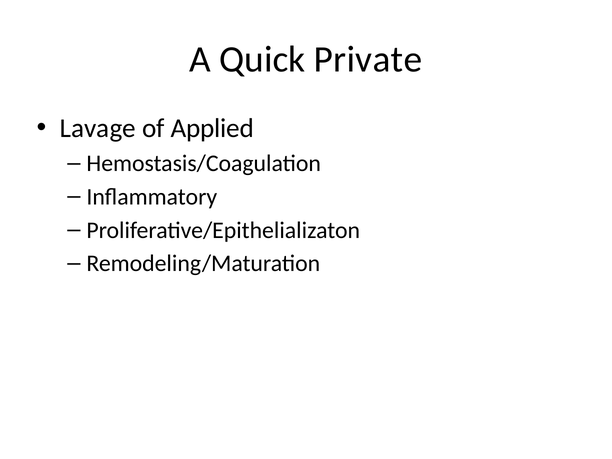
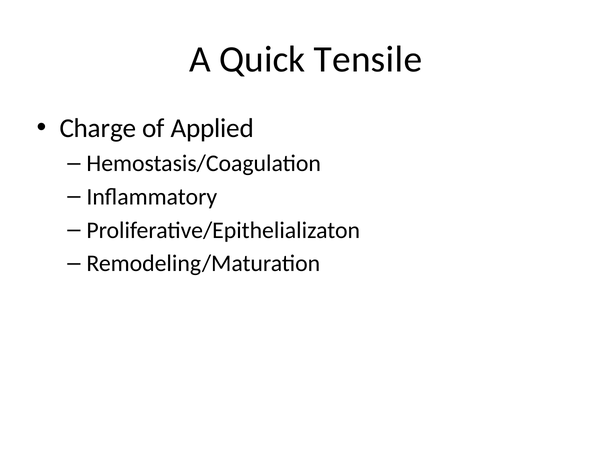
Private: Private -> Tensile (368, 59)
Lavage: Lavage -> Charge (98, 128)
